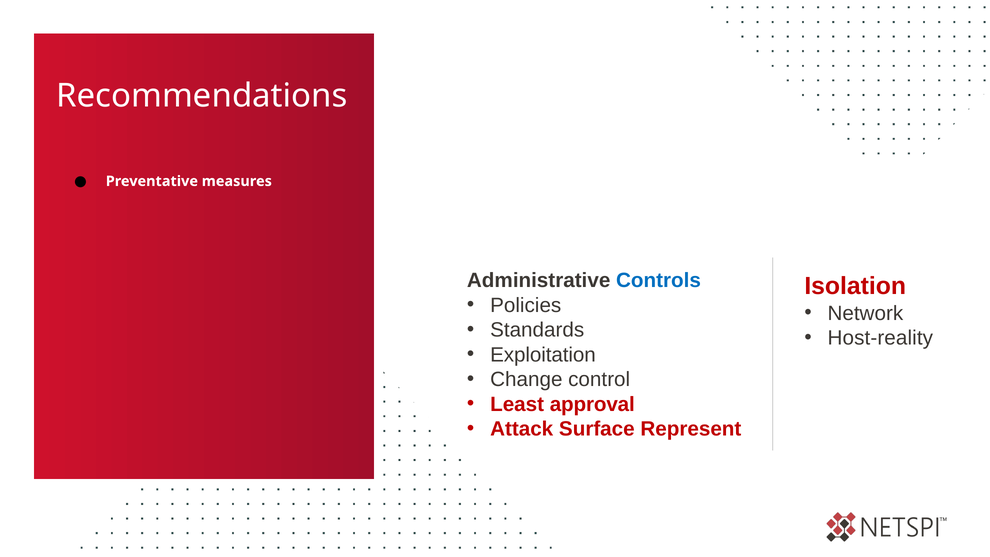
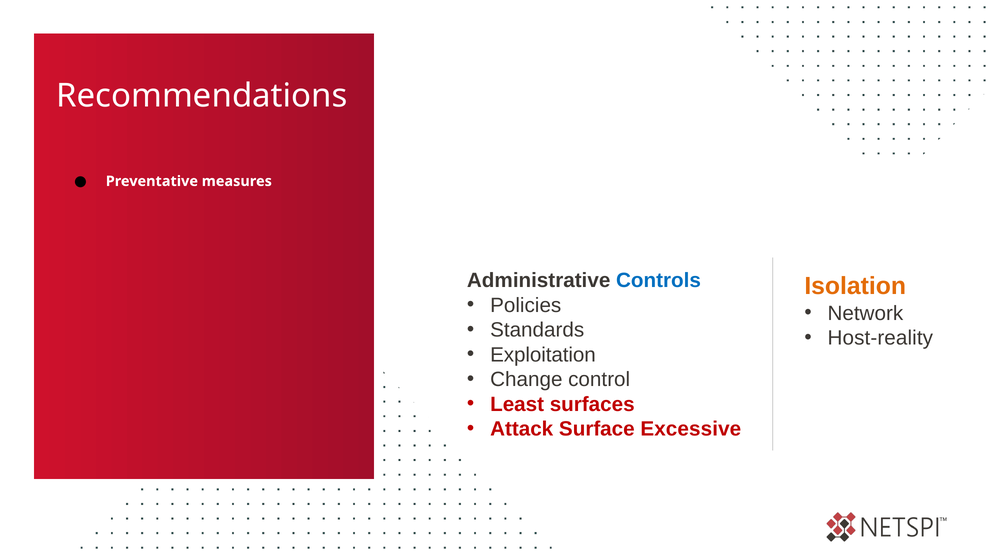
Isolation colour: red -> orange (855, 286)
approval: approval -> surfaces (592, 404)
Represent: Represent -> Excessive (691, 429)
